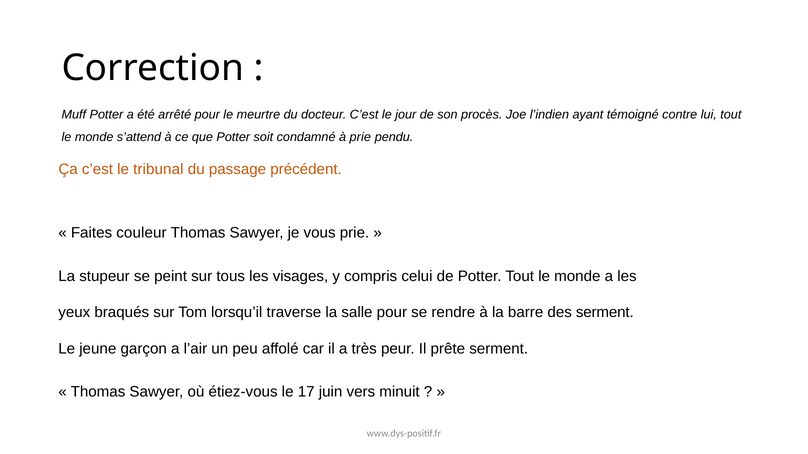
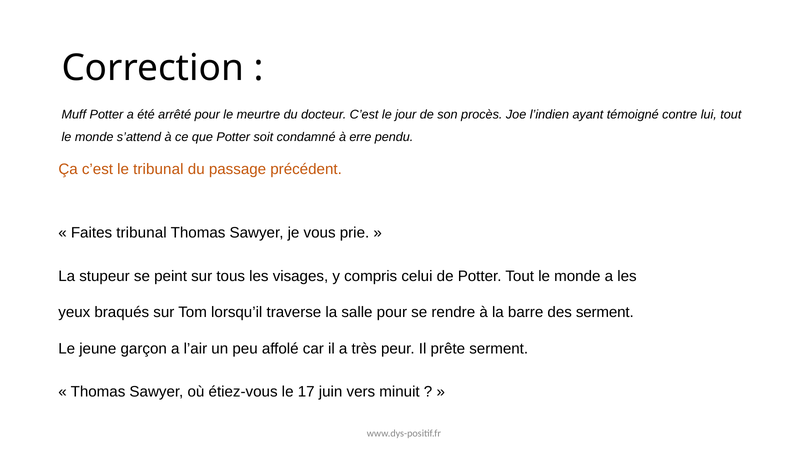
à prie: prie -> erre (360, 137)
Faites couleur: couleur -> tribunal (141, 233)
